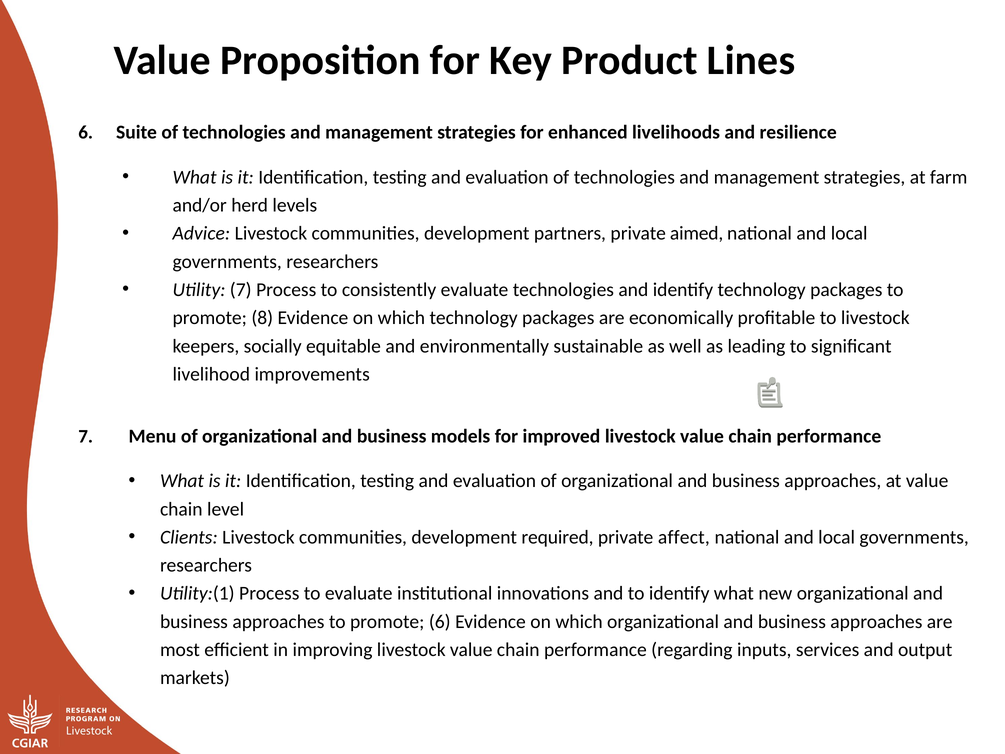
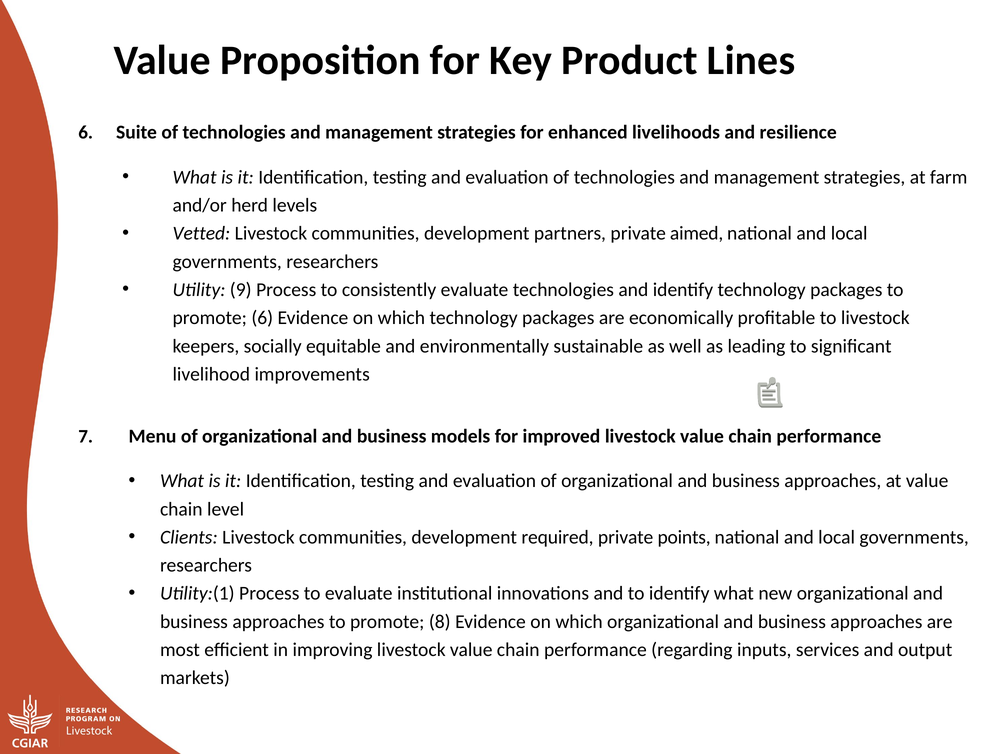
Advice: Advice -> Vetted (201, 233)
Utility 7: 7 -> 9 (241, 290)
promote 8: 8 -> 6 (262, 318)
affect: affect -> points (684, 537)
promote 6: 6 -> 8 (440, 621)
